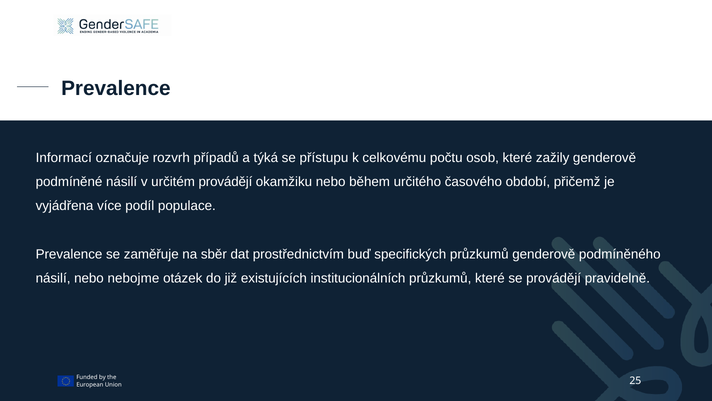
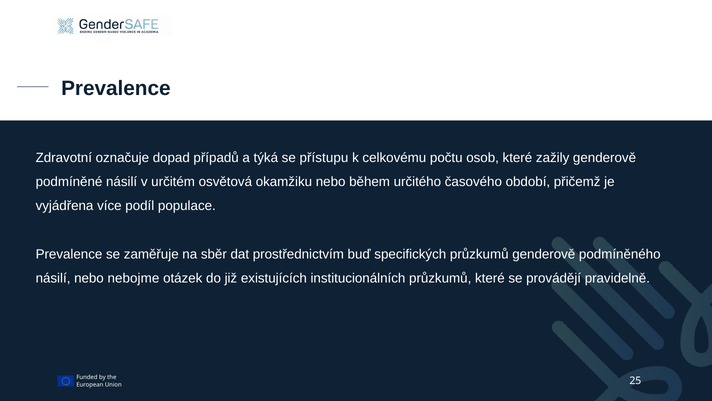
Informací: Informací -> Zdravotní (64, 158)
rozvrh: rozvrh -> dopad (171, 158)
určitém provádějí: provádějí -> osvětová (225, 182)
